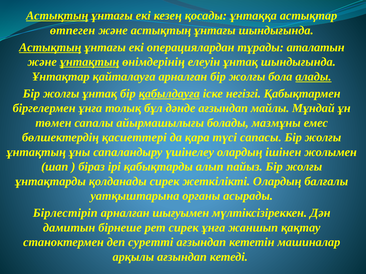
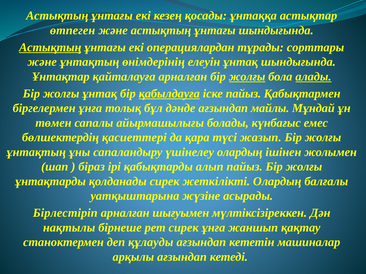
Астықтың underline: present -> none (57, 16)
аталатын: аталатын -> сорттары (316, 47)
ұнтақтың underline: present -> none (90, 62)
жолғы underline: none -> present (247, 77)
iске негiзгi: негiзгi -> пайыз (243, 94)
мазмұны: мазмұны -> күнбағыс (276, 123)
сапасы: сапасы -> жазып (261, 138)
органы: органы -> жүзiне (201, 196)
дамитын: дамитын -> нақтылы (69, 228)
суреттi: суреттi -> құлауды (151, 243)
